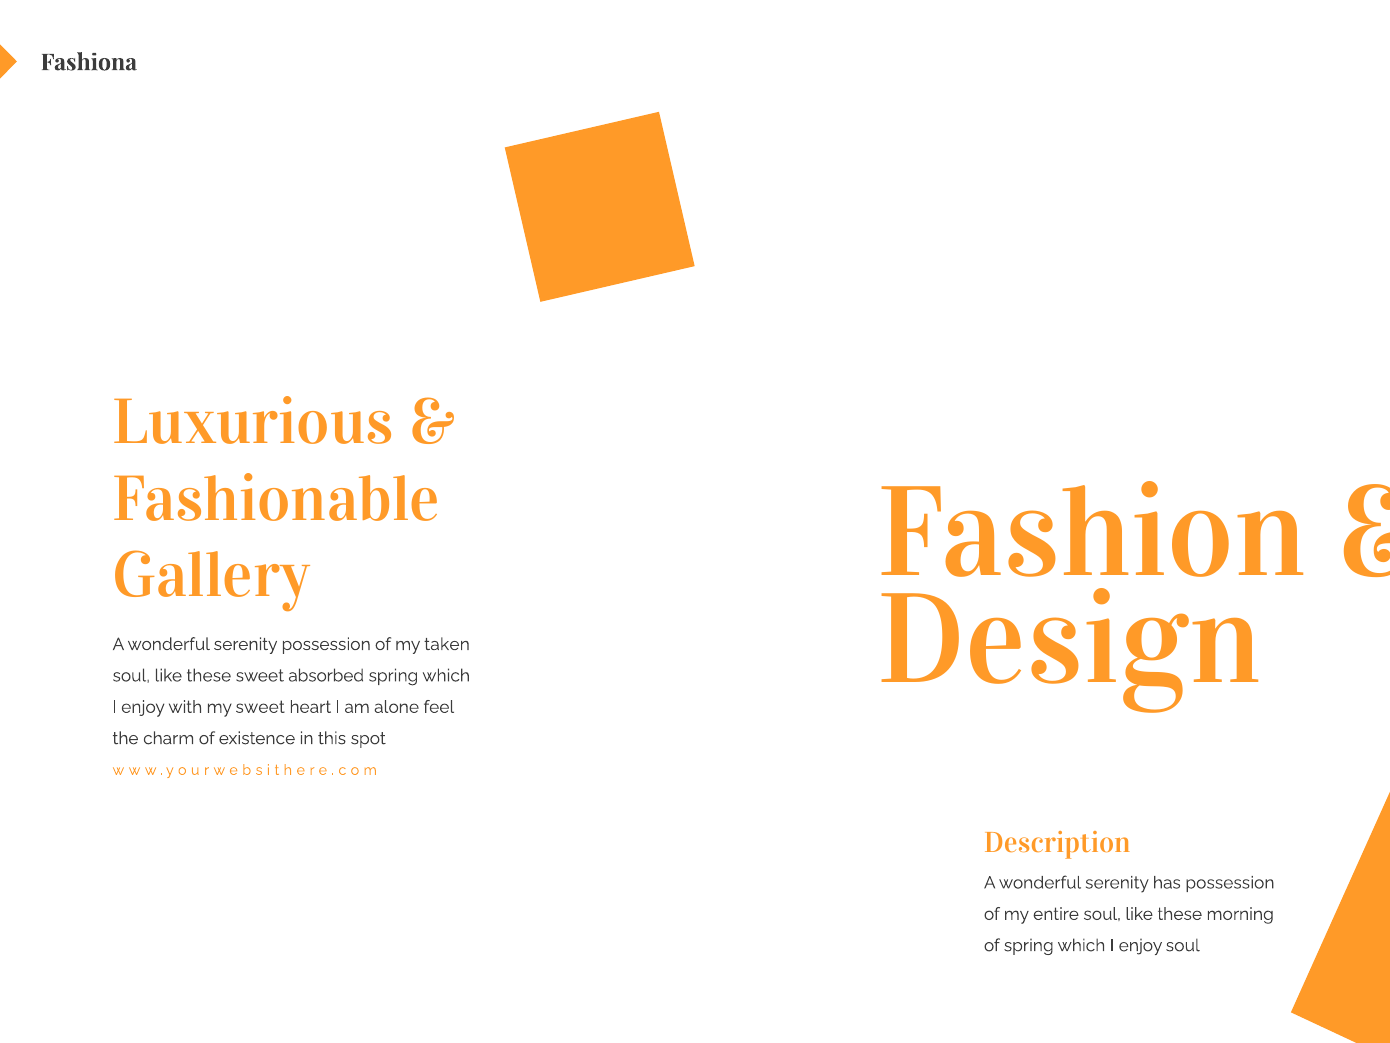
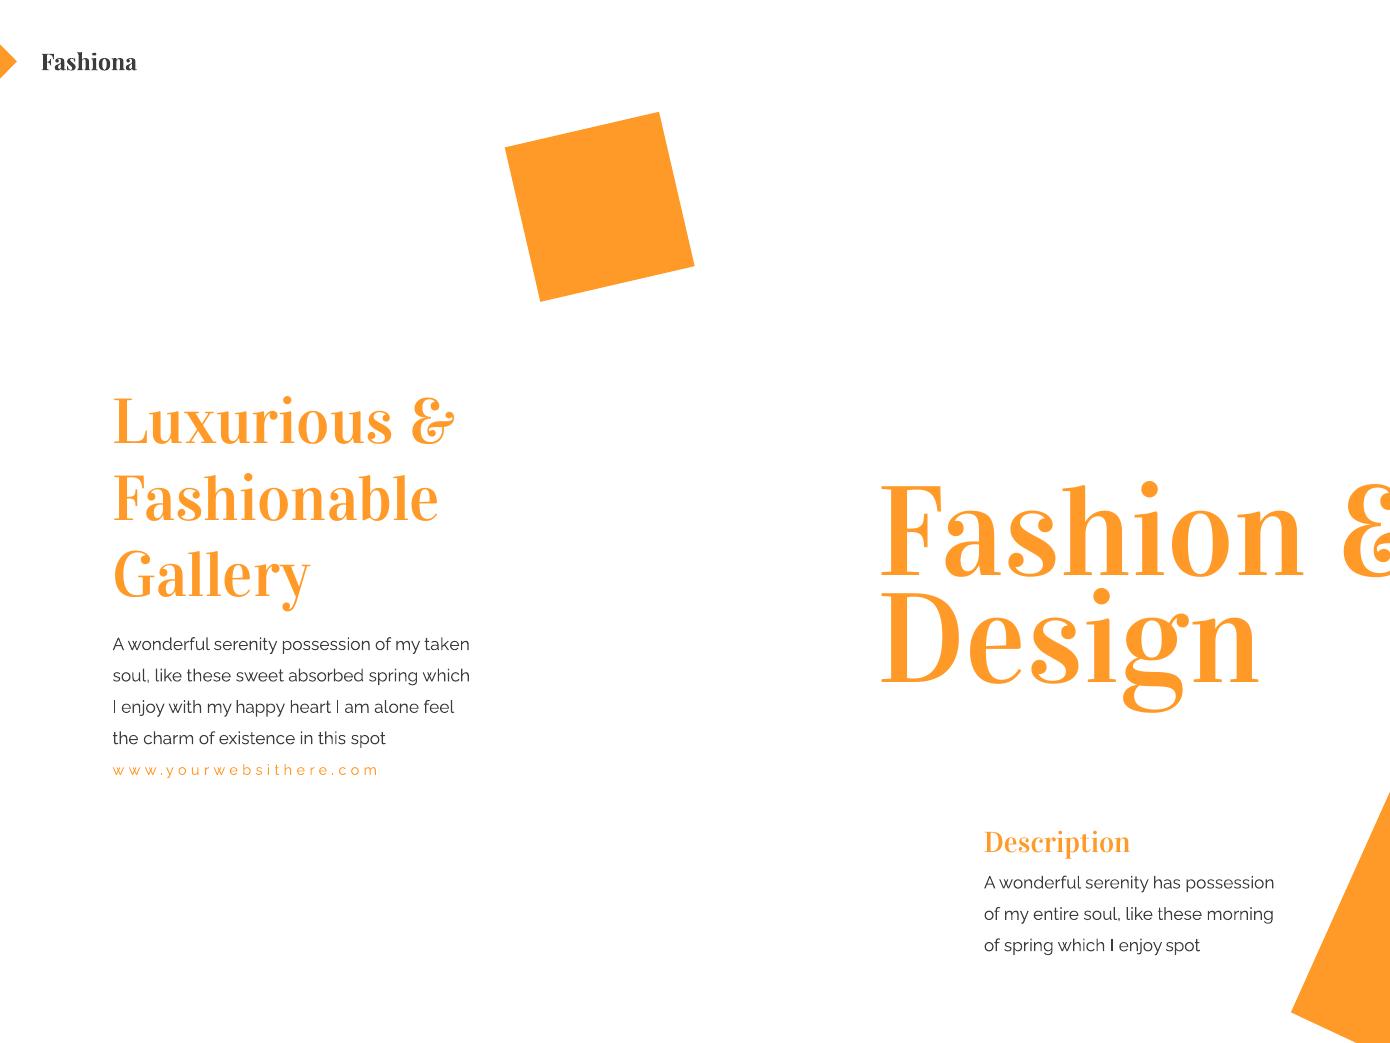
my sweet: sweet -> happy (260, 707)
enjoy soul: soul -> spot (1183, 945)
